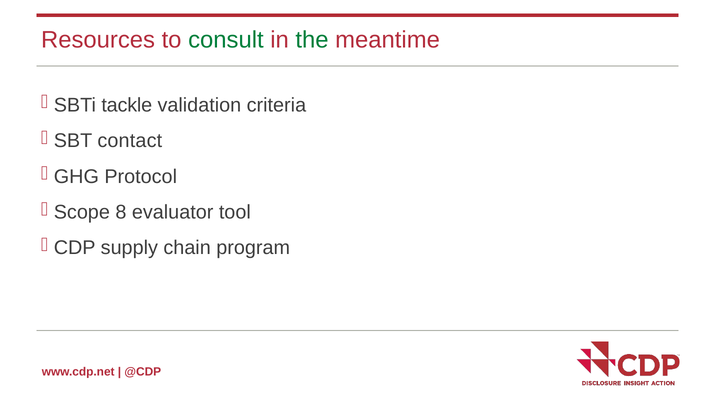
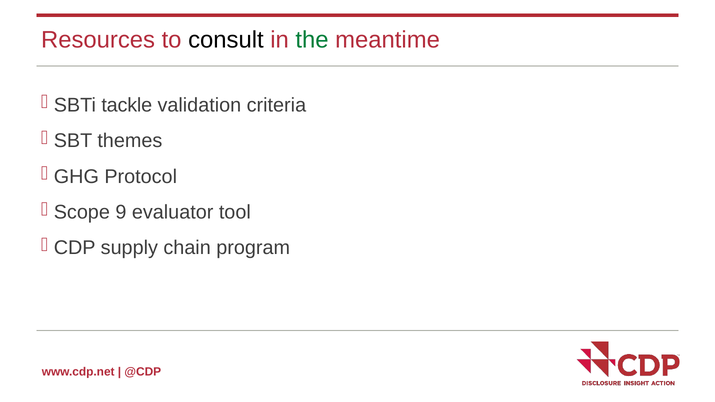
consult colour: green -> black (226, 40)
contact: contact -> themes (130, 141)
8: 8 -> 9 (121, 212)
